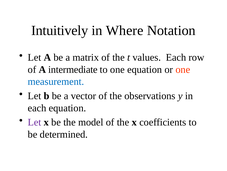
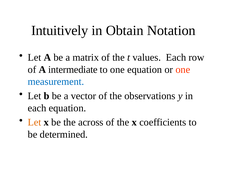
Where: Where -> Obtain (125, 30)
Let colour: purple -> orange (35, 122)
model: model -> across (91, 122)
